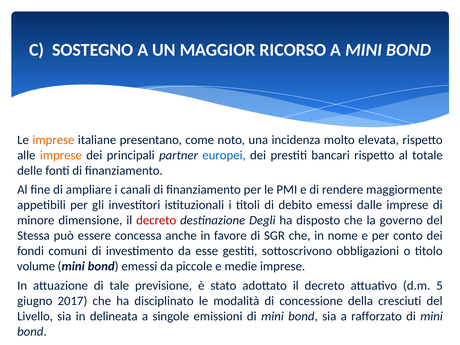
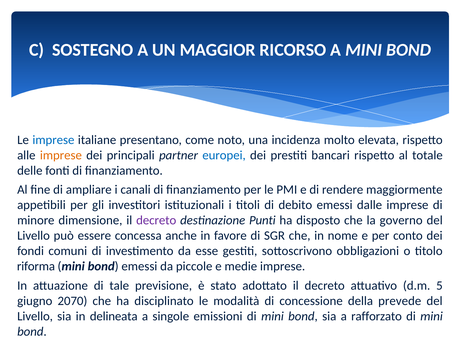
imprese colour: orange -> blue (53, 140)
decreto colour: red -> purple (156, 220)
Degli: Degli -> Punti (262, 220)
Stessa: Stessa -> Livello (34, 236)
volume: volume -> riforma (36, 266)
2017: 2017 -> 2070 (72, 301)
cresciuti: cresciuti -> prevede (400, 301)
